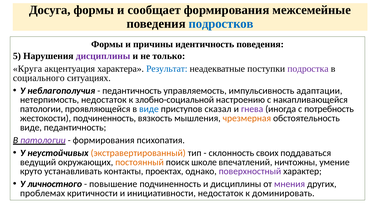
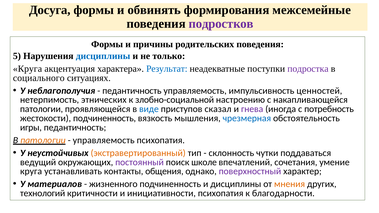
сообщает: сообщает -> обвинять (154, 10)
подростков colour: blue -> purple (221, 24)
идентичность: идентичность -> родительских (205, 44)
дисциплины colour: purple -> blue (103, 56)
адаптации: адаптации -> ценностей (319, 91)
нетерпимость недостаток: недостаток -> этнических (104, 100)
чрезмерная colour: orange -> blue (247, 118)
виде: виде -> игры (31, 128)
патологии colour: purple -> orange (43, 140)
формирования: формирования -> управляемость (104, 140)
своих: своих -> чутки (267, 153)
постоянный colour: orange -> purple (140, 162)
ничтожны: ничтожны -> сочетания (296, 162)
круто: круто -> круга (31, 171)
проектах: проектах -> общения (164, 171)
личностного: личностного -> материалов (55, 184)
повышение: повышение -> жизненного (113, 184)
мнения colour: purple -> orange (290, 184)
проблемах: проблемах -> технологий (43, 193)
инициативности недостаток: недостаток -> психопатия (221, 193)
доминировать: доминировать -> благодарности (283, 193)
